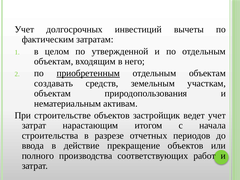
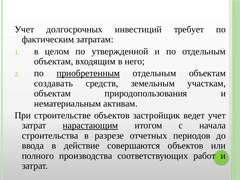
вычеты: вычеты -> требует (189, 29)
нарастающим underline: none -> present (90, 126)
прекращение: прекращение -> совершаются (134, 146)
